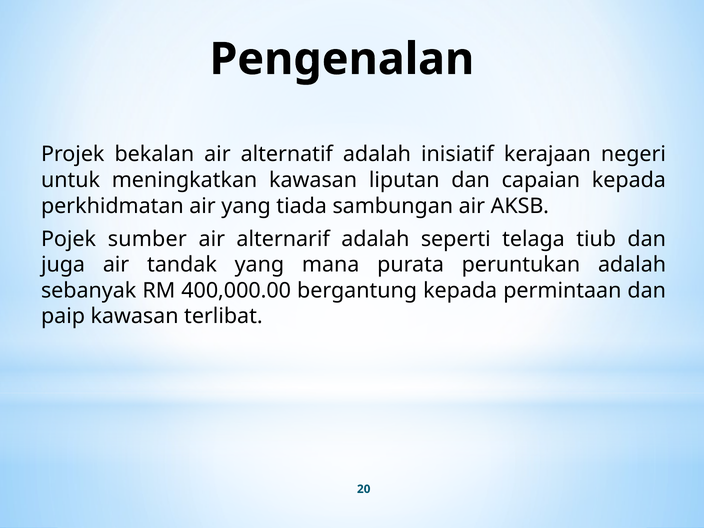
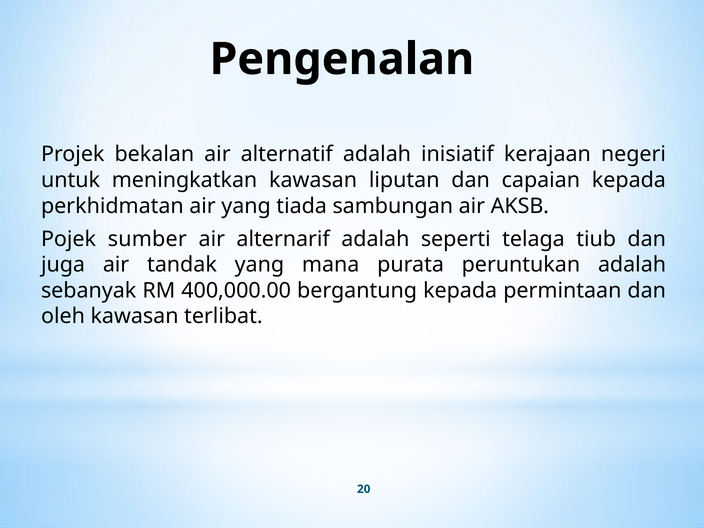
paip: paip -> oleh (63, 316)
